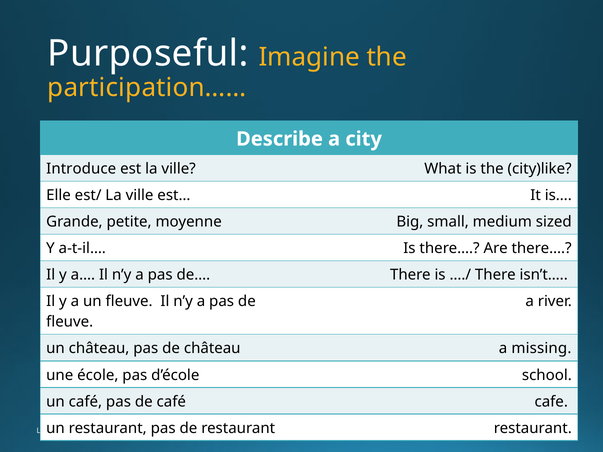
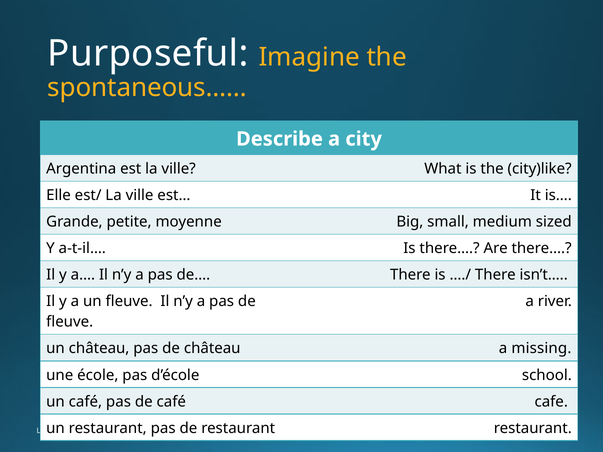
participation……: participation…… -> spontaneous…… (147, 88)
Introduce: Introduce -> Argentina (81, 169)
